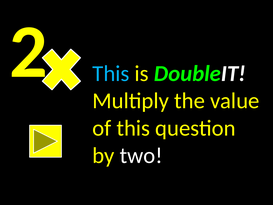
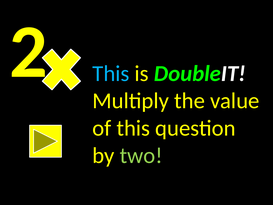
two colour: white -> light green (141, 155)
